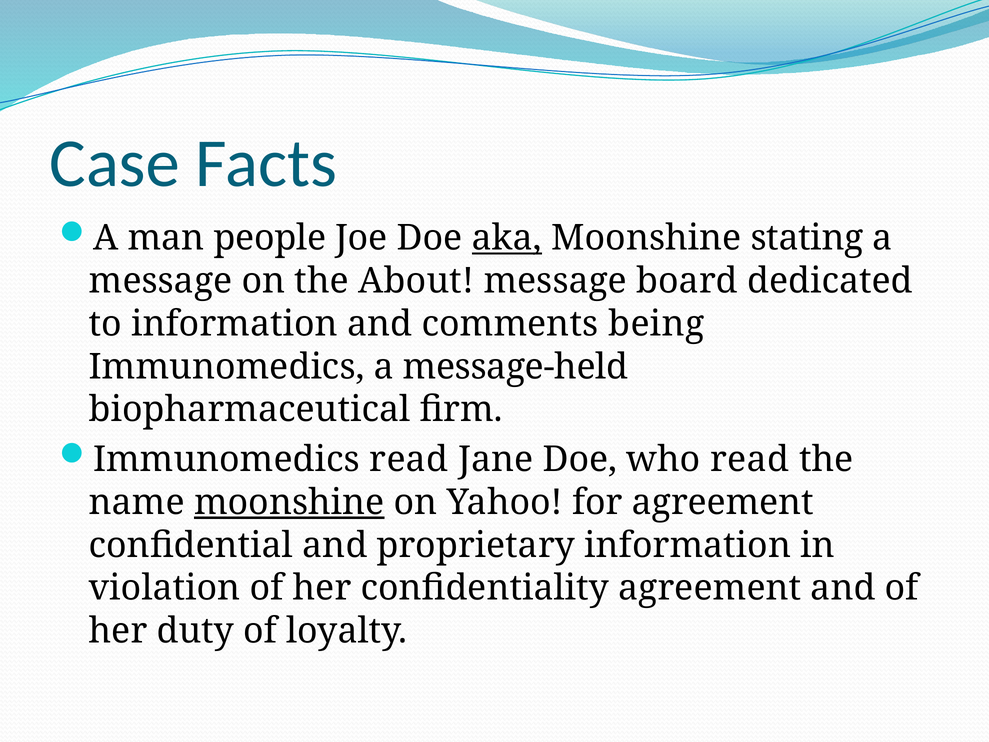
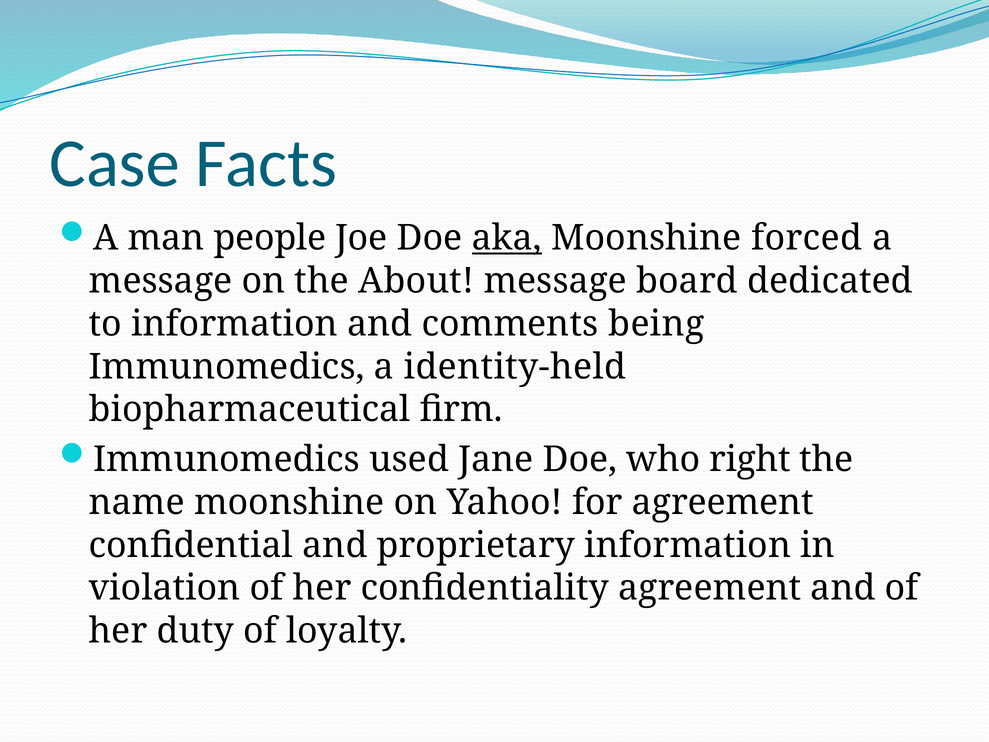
stating: stating -> forced (807, 238)
message-held: message-held -> identity-held (515, 367)
Immunomedics read: read -> used (409, 459)
who read: read -> right (750, 459)
moonshine underline: present -> none (289, 502)
